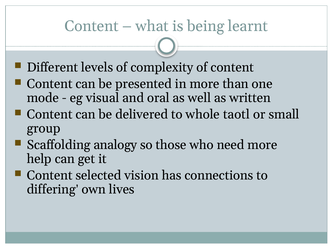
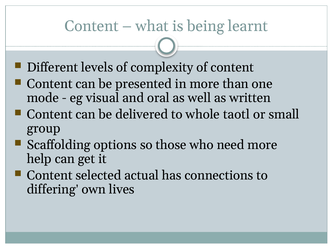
analogy: analogy -> options (115, 145)
vision: vision -> actual (142, 176)
